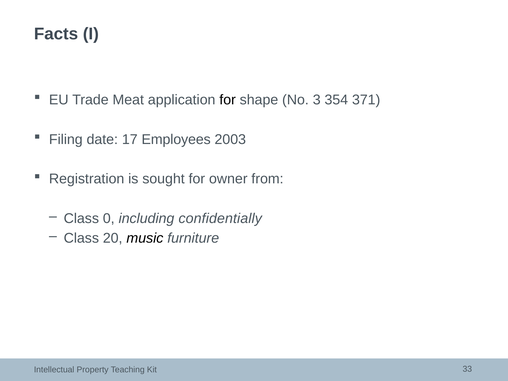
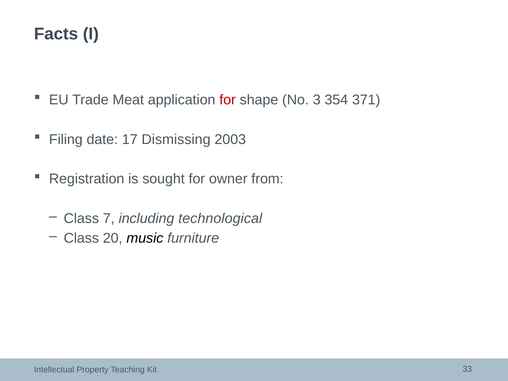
for colour: black -> red (228, 100)
Employees: Employees -> Dismissing (176, 139)
0: 0 -> 7 (109, 219)
confidentially: confidentially -> technological (220, 219)
